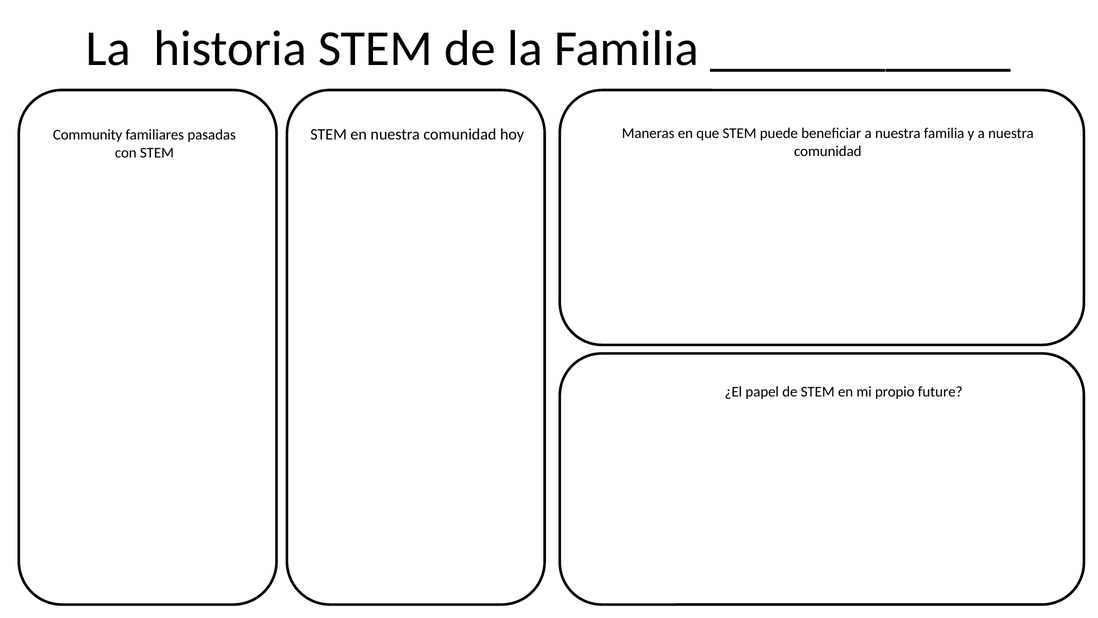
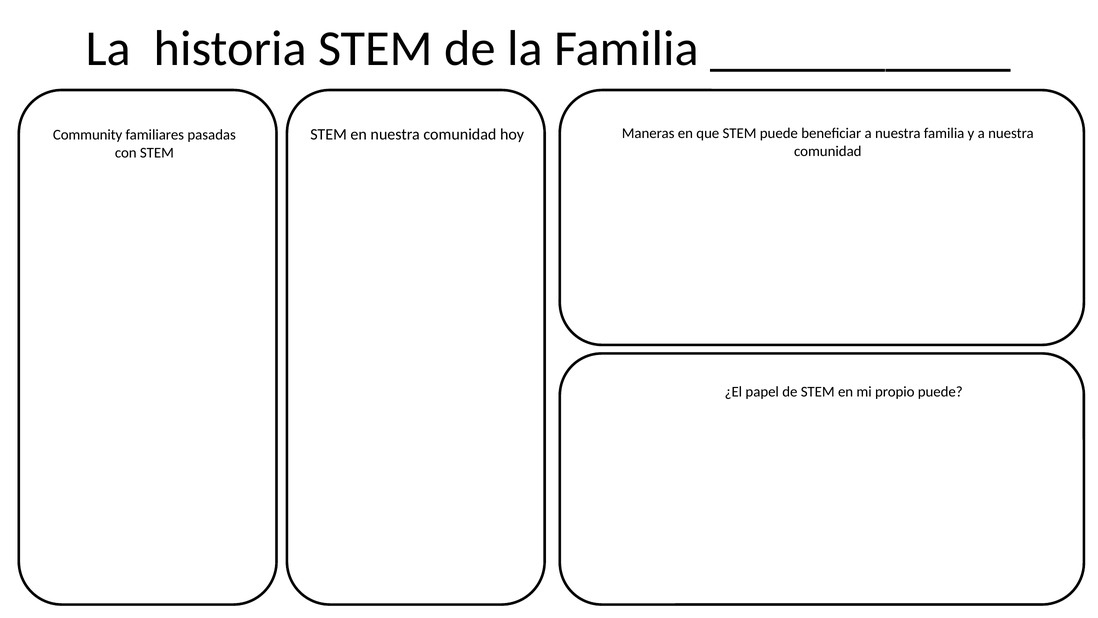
propio future: future -> puede (940, 391)
